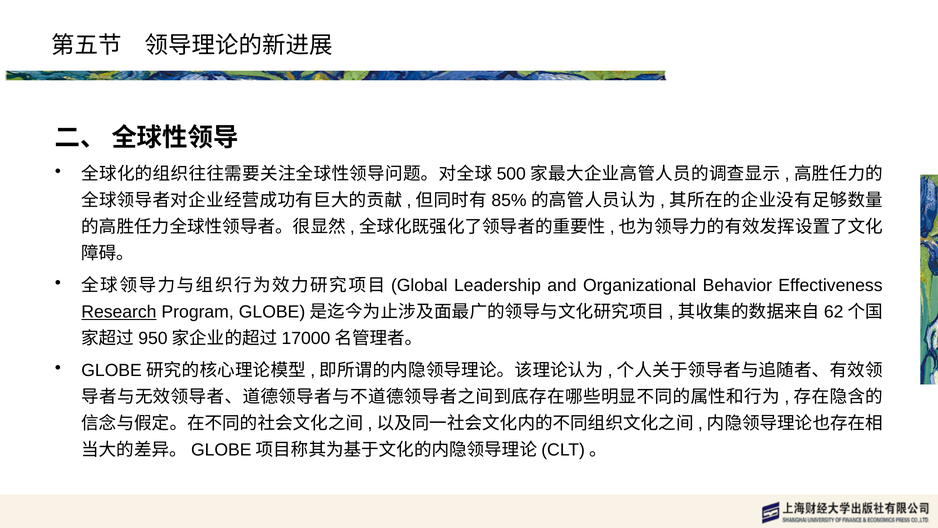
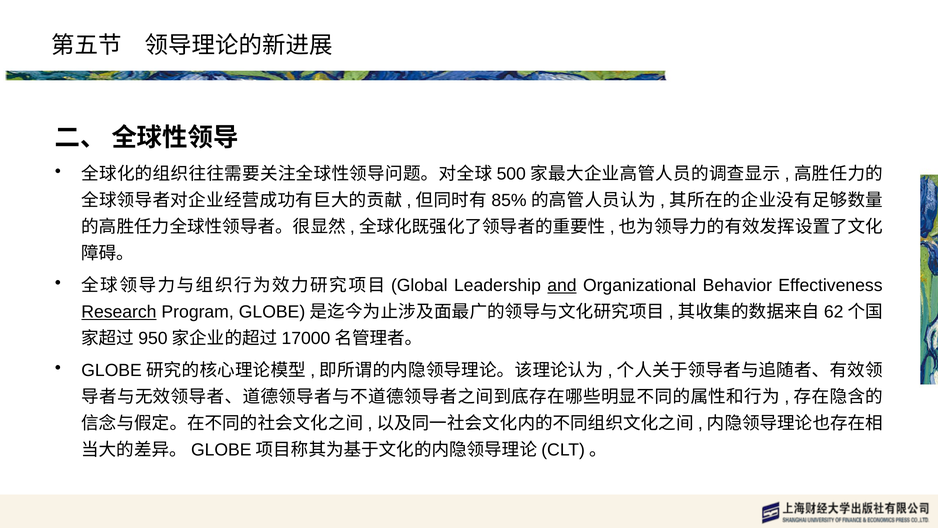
and underline: none -> present (562, 285)
